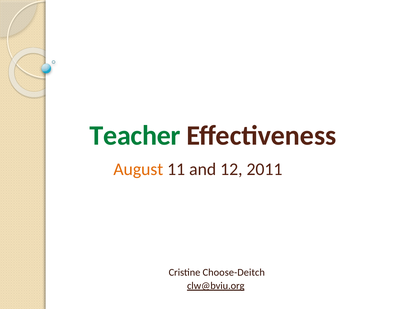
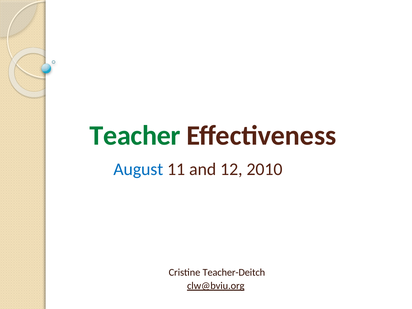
August colour: orange -> blue (138, 169)
2011: 2011 -> 2010 (264, 169)
Choose-Deitch: Choose-Deitch -> Teacher-Deitch (234, 272)
